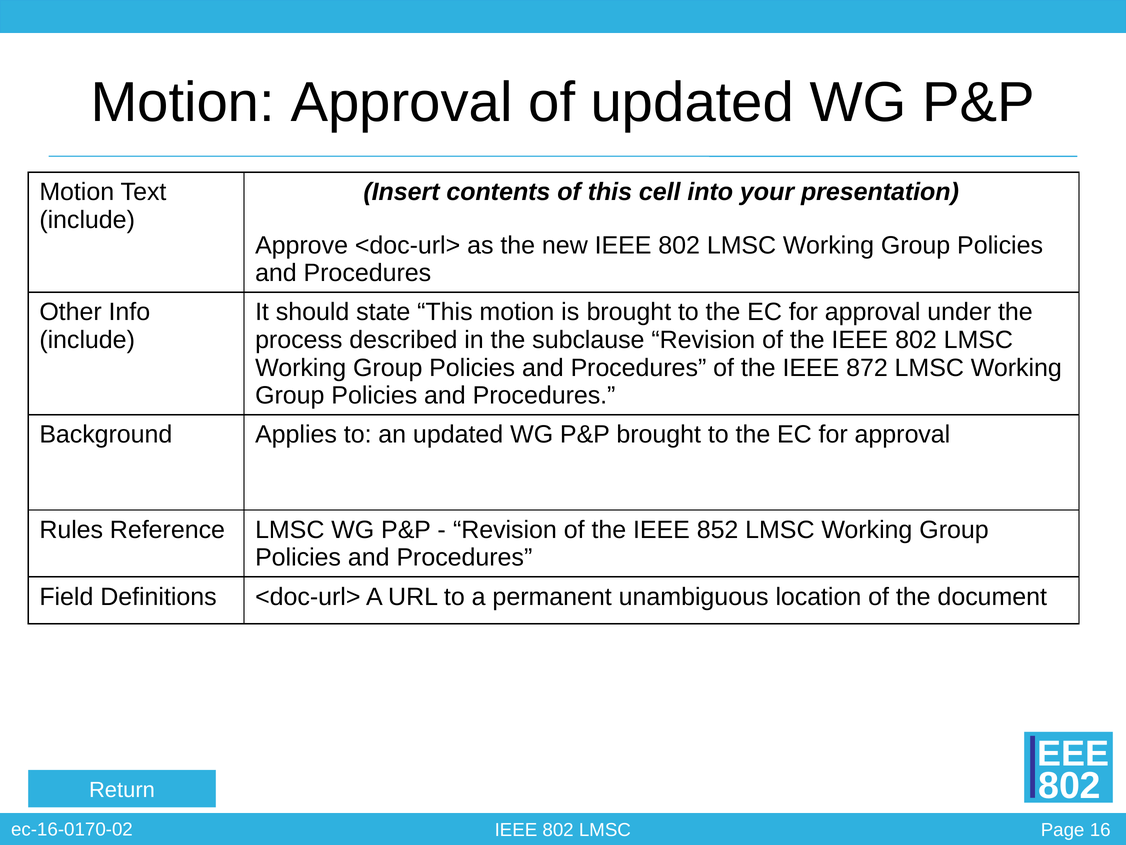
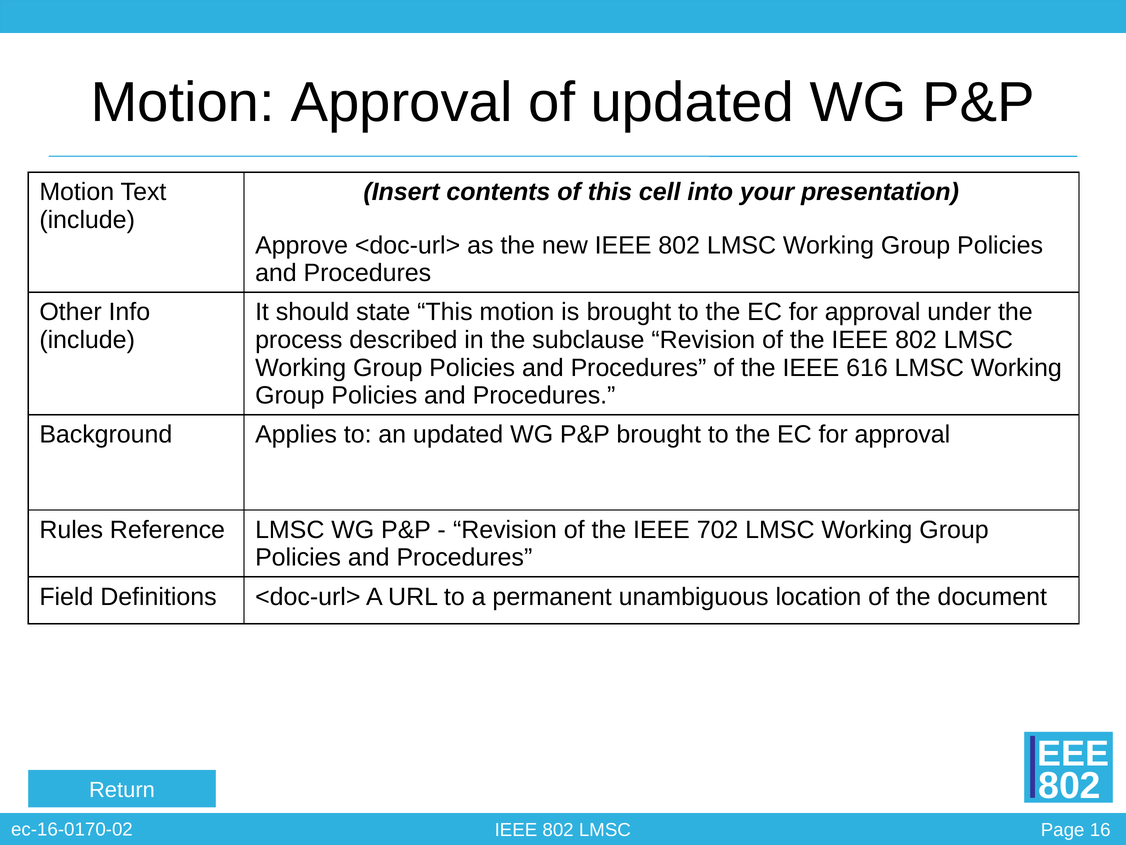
872: 872 -> 616 (867, 368)
852: 852 -> 702 (718, 530)
